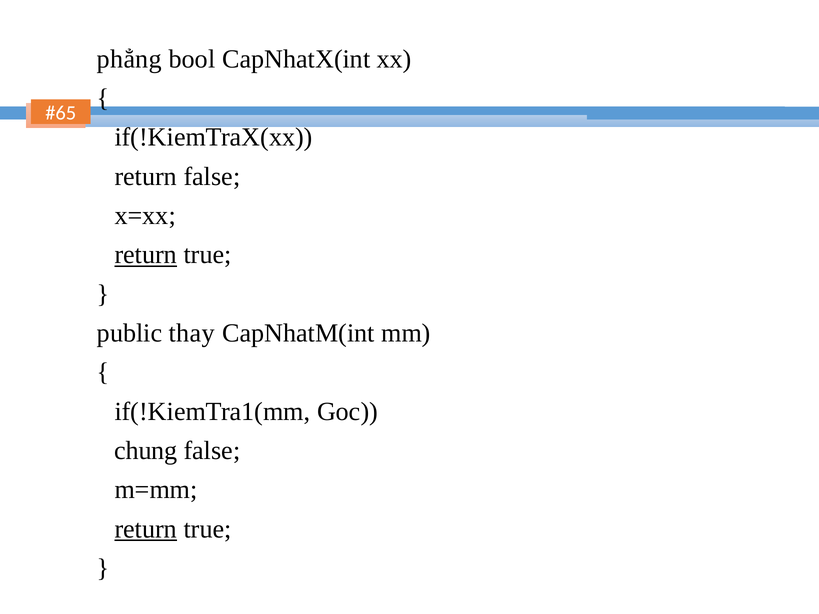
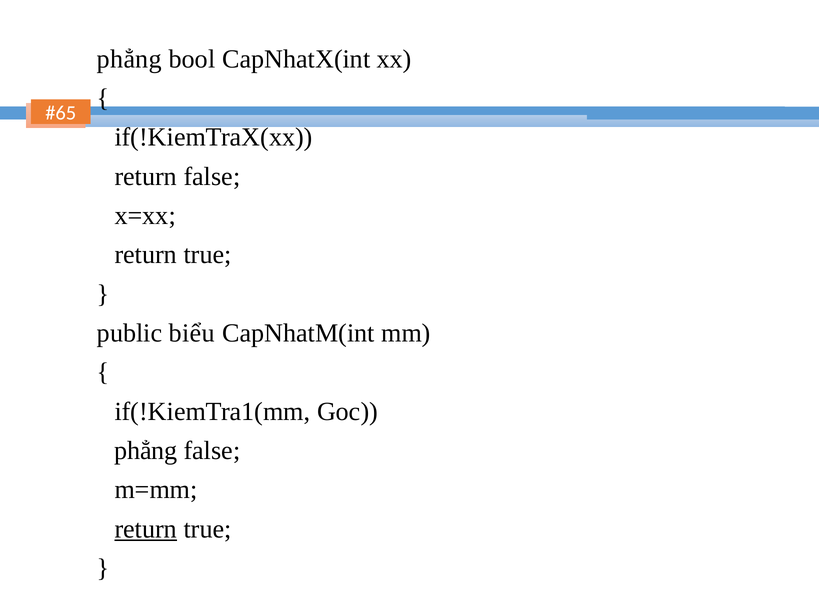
return underline: present -> none (146, 255)
thay: thay -> biểu (192, 333)
chung: chung -> phẳng (146, 451)
